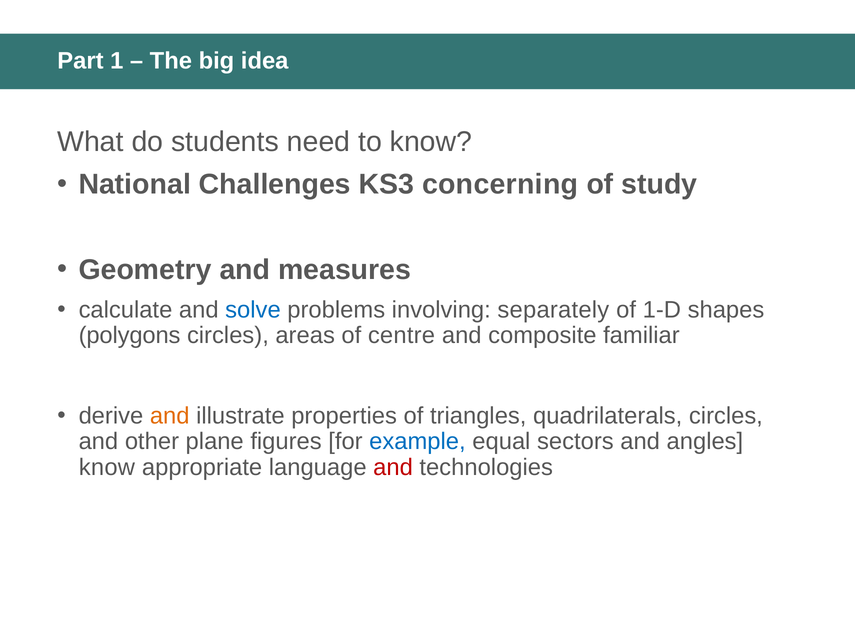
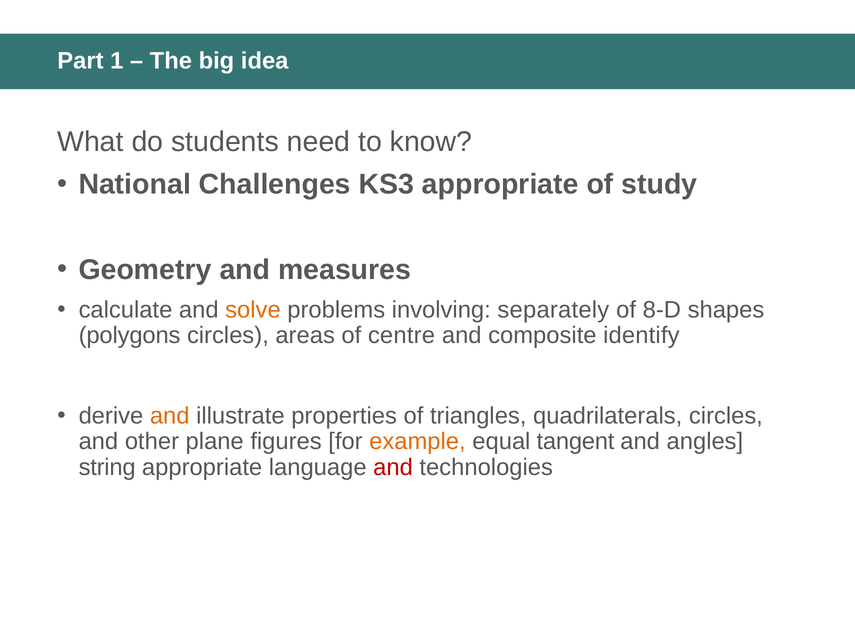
KS3 concerning: concerning -> appropriate (500, 184)
solve colour: blue -> orange (253, 309)
1-D: 1-D -> 8-D (662, 309)
familiar: familiar -> identify (641, 335)
example colour: blue -> orange (417, 441)
sectors: sectors -> tangent (575, 441)
know: know -> string (107, 467)
